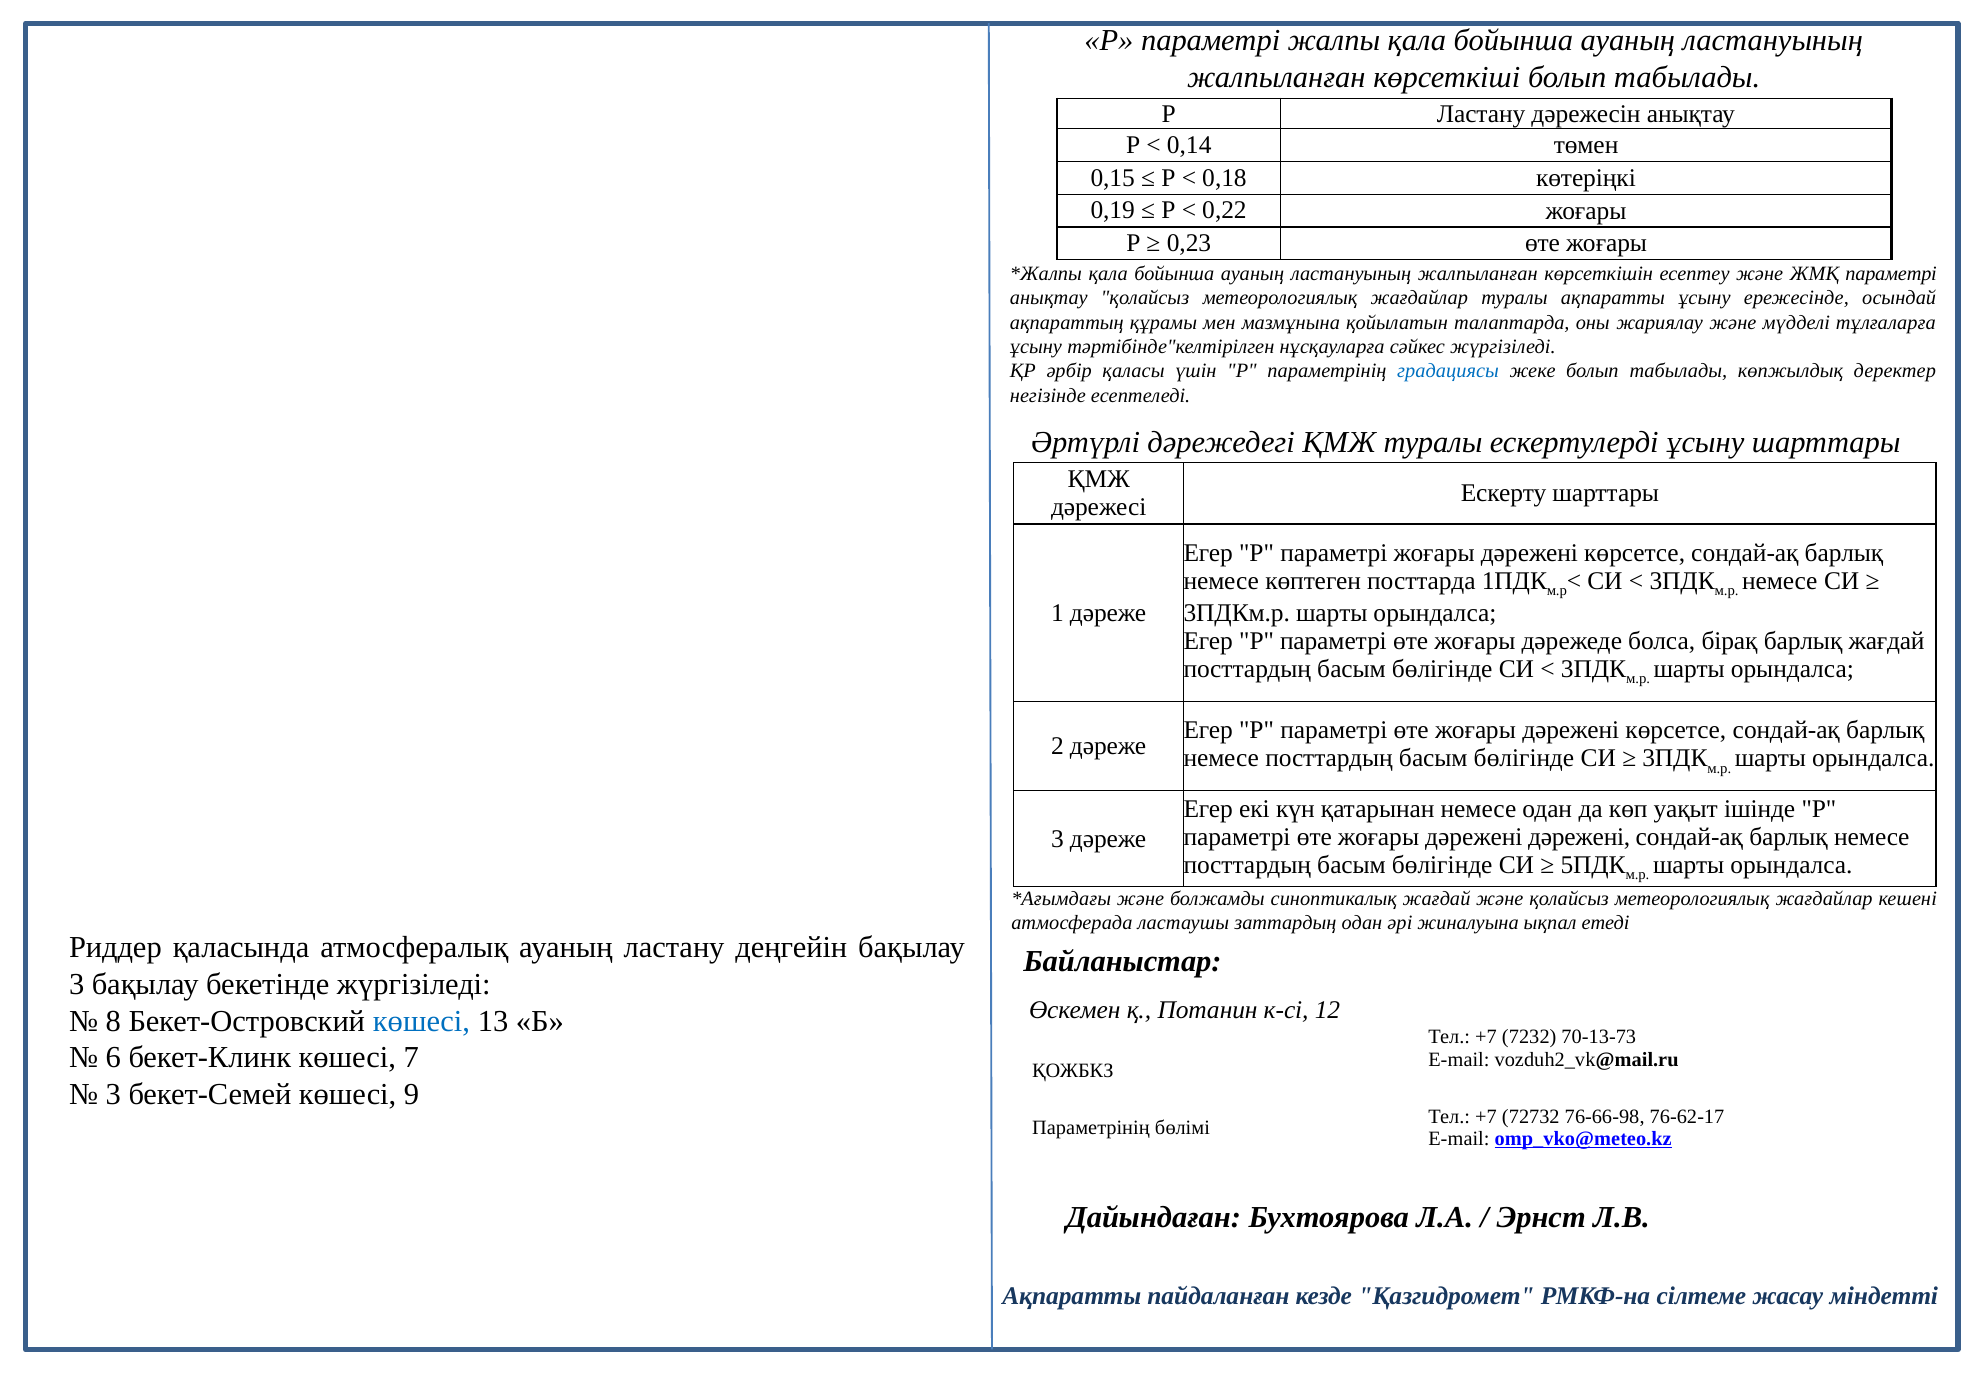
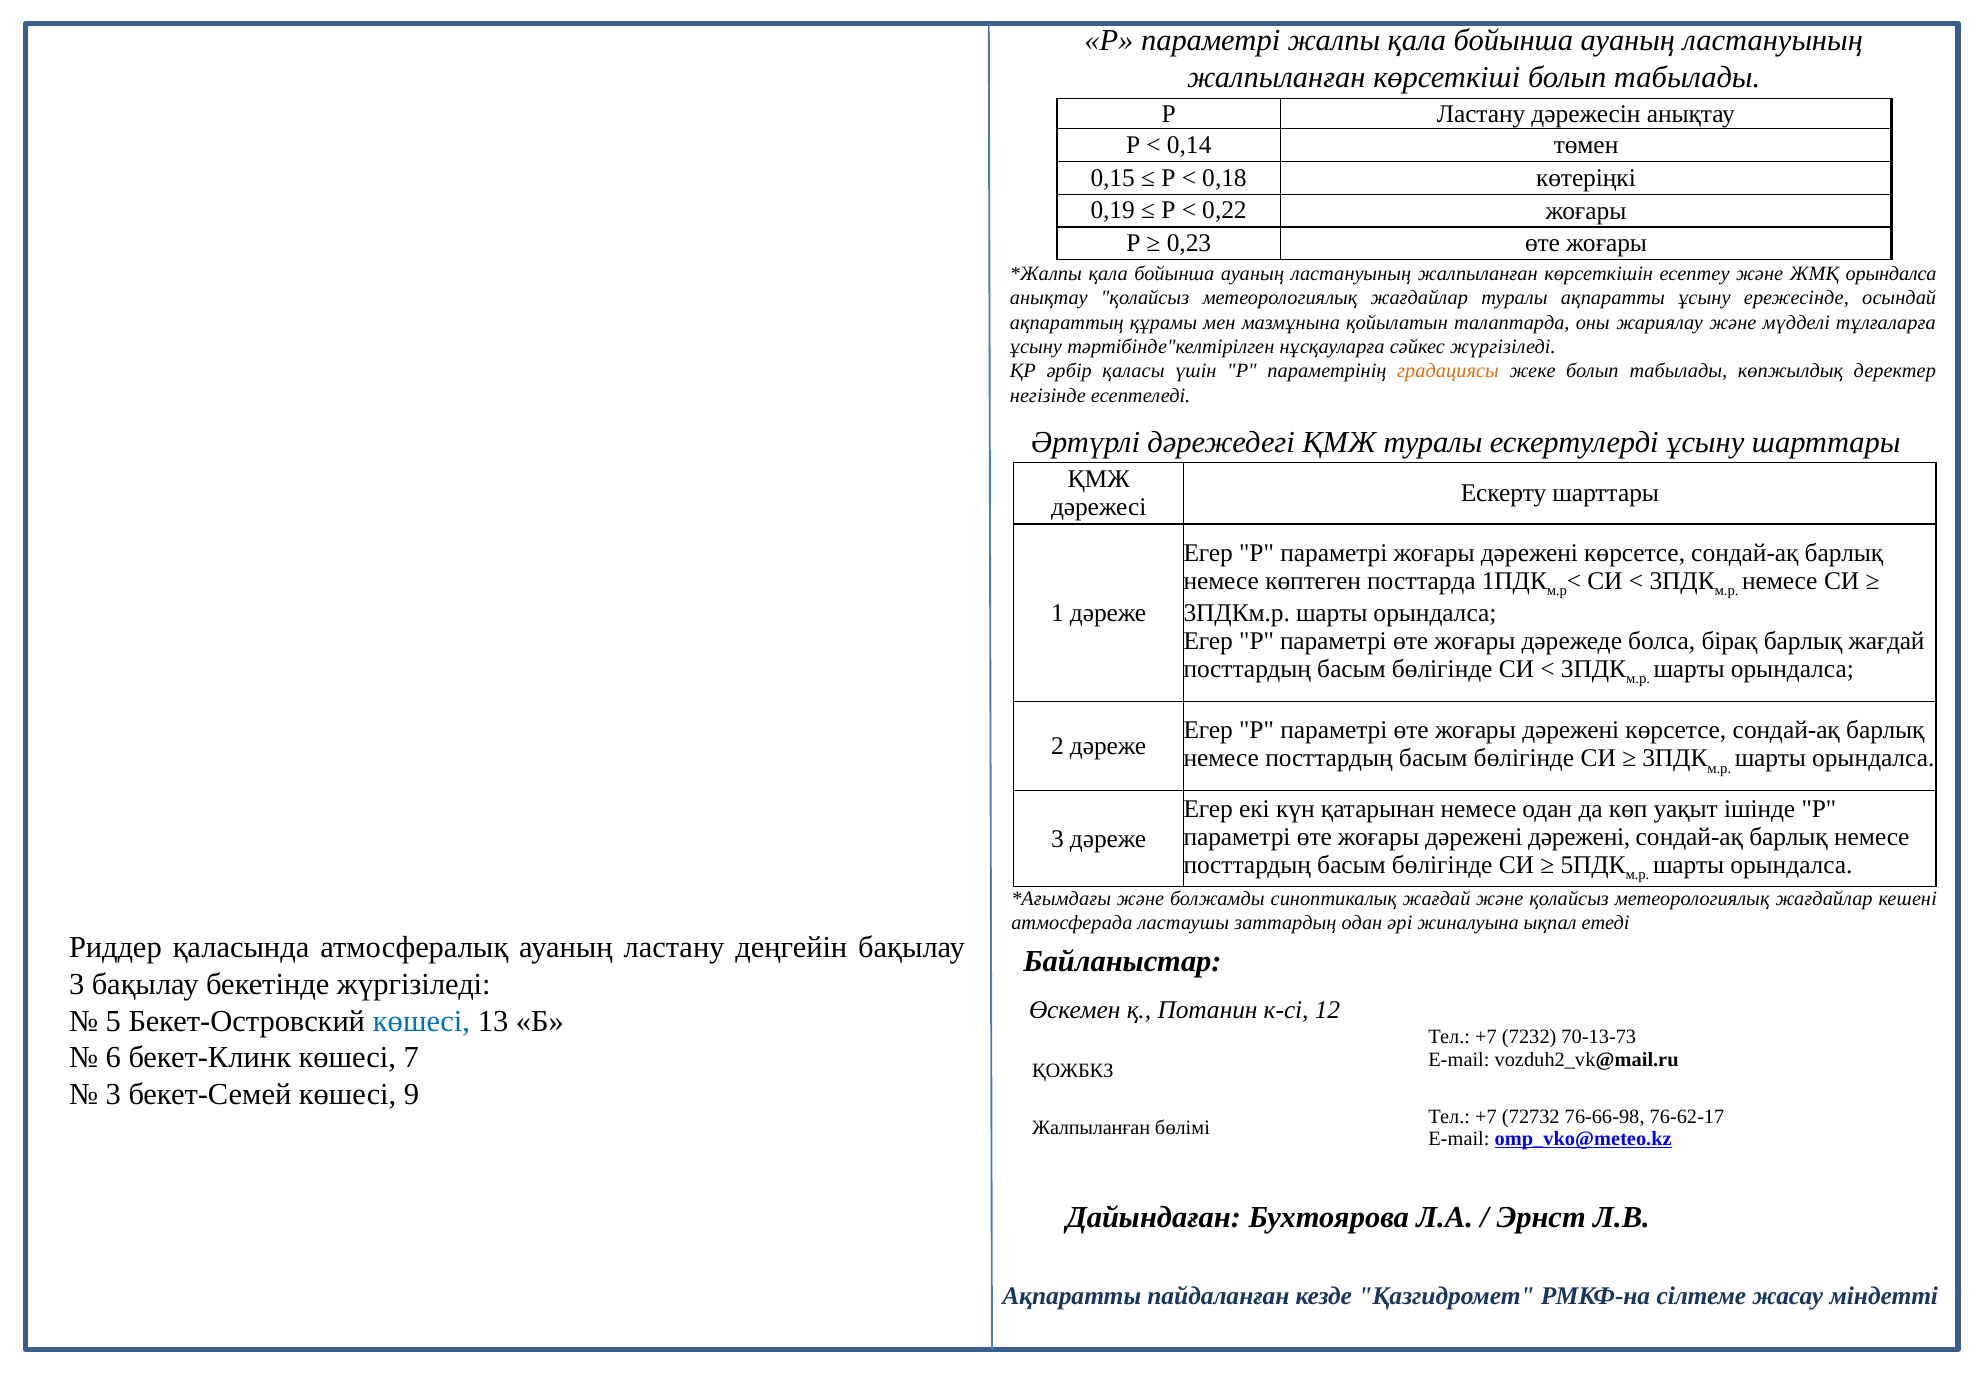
ЖМҚ параметрі: параметрі -> орындалса (1891, 274)
градациясы colour: blue -> orange (1448, 371)
8: 8 -> 5 (113, 1021)
Параметрінің: Параметрінің -> Жалпыланған (1091, 1128)
